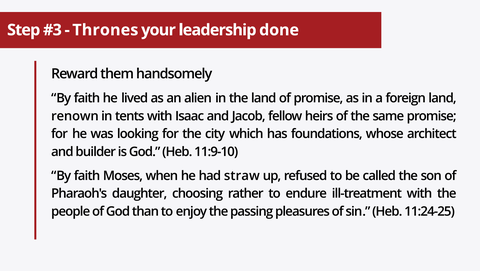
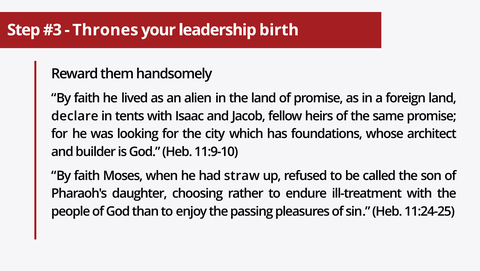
done: done -> birth (279, 30)
renown: renown -> declare (75, 116)
